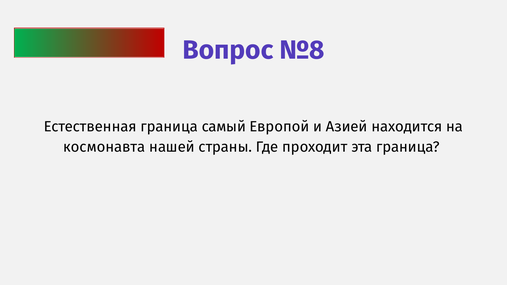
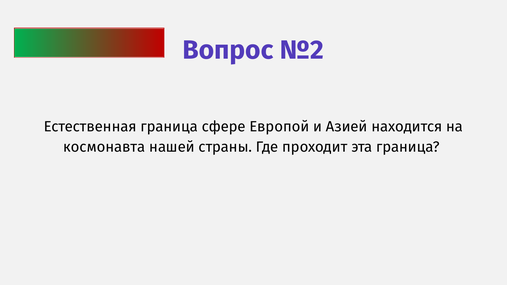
№8: №8 -> №2 (302, 50)
самый: самый -> сфере (224, 127)
